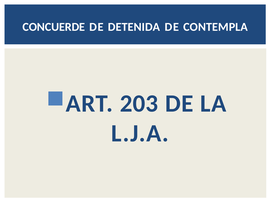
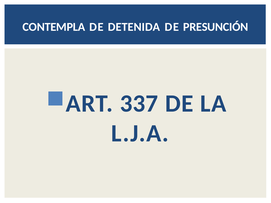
CONCUERDE: CONCUERDE -> CONTEMPLA (54, 27)
CONTEMPLA: CONTEMPLA -> PRESUNCIÓN (216, 27)
203: 203 -> 337 (139, 104)
